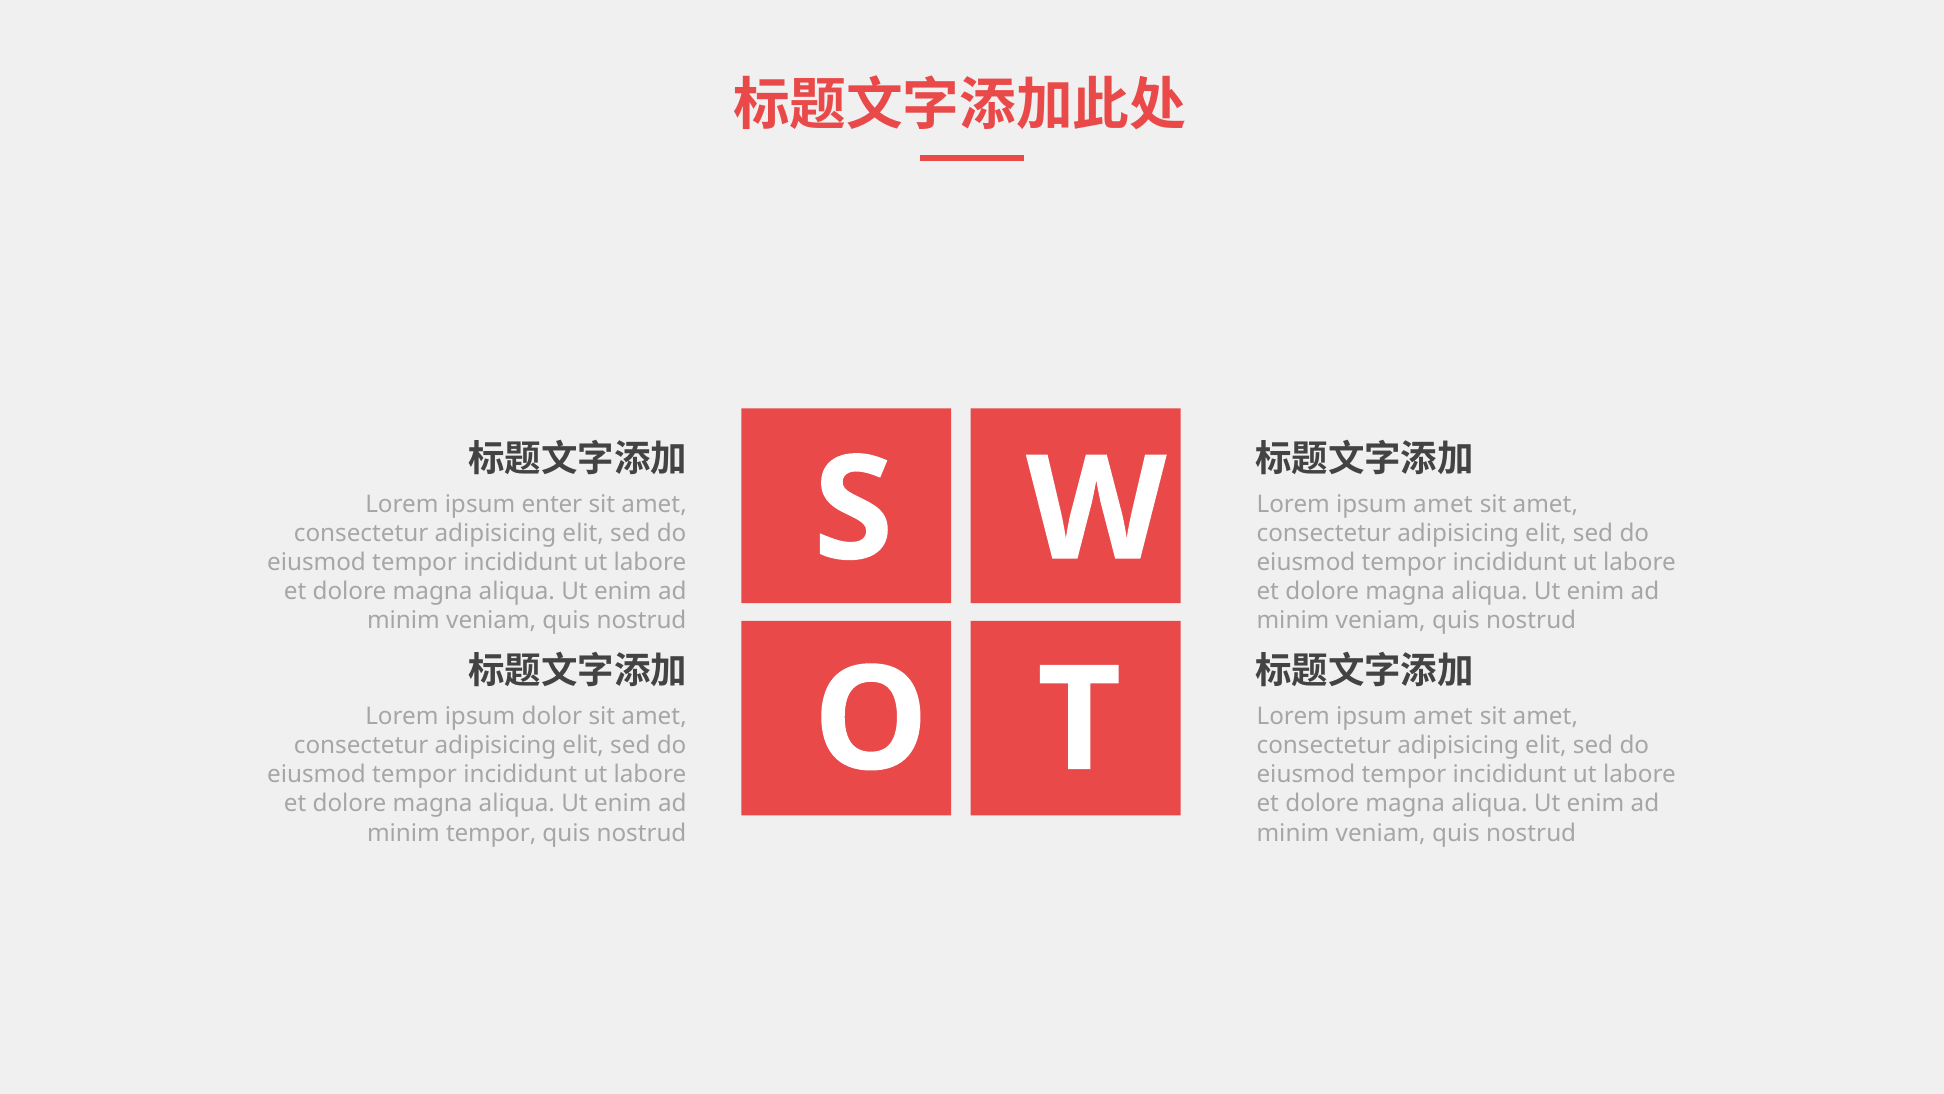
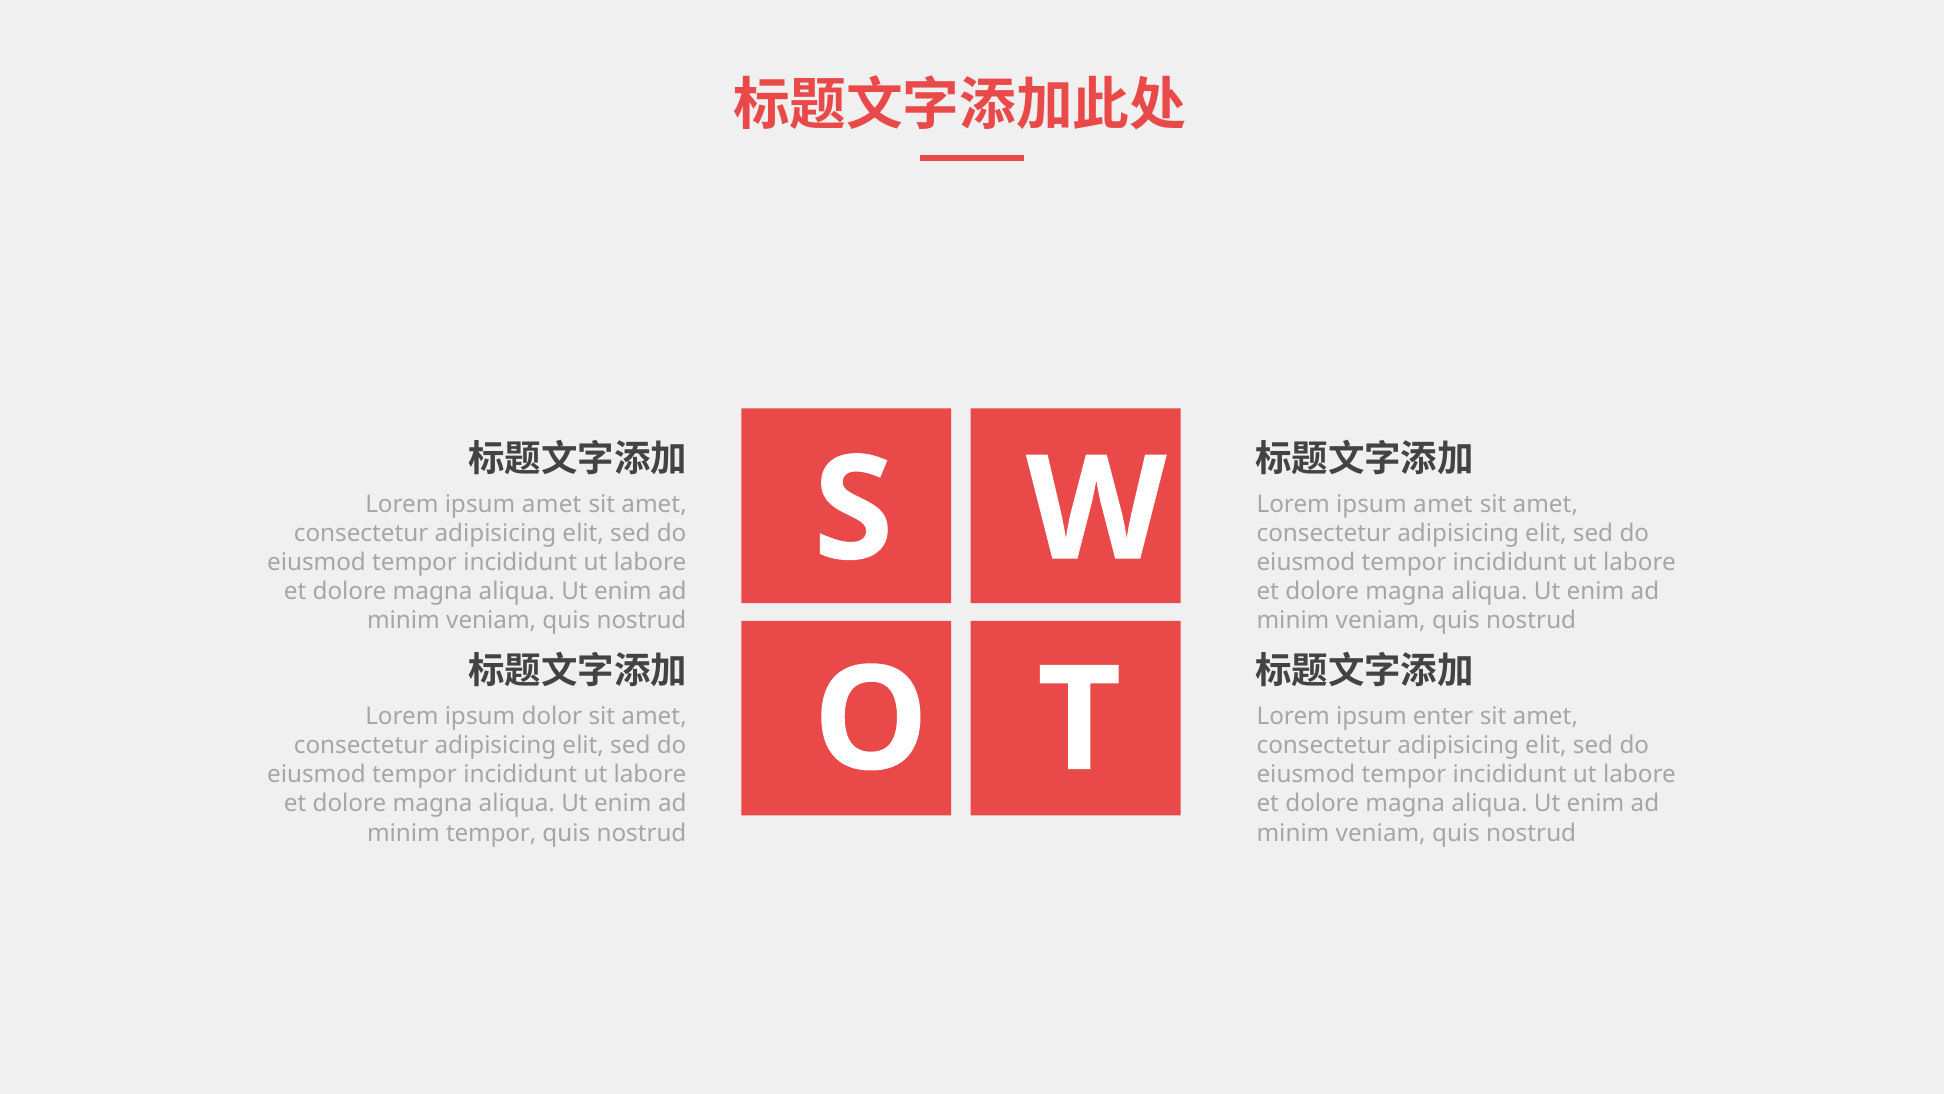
enter: enter -> amet (552, 504)
amet: amet -> enter (1443, 716)
